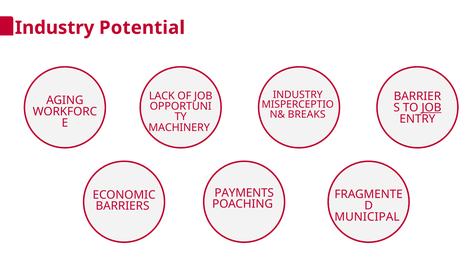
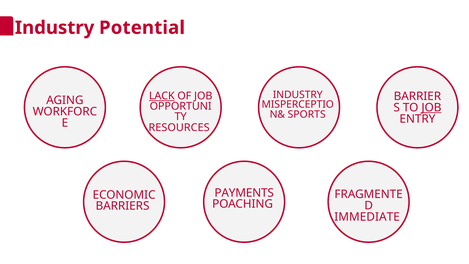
LACK underline: none -> present (162, 96)
BREAKS: BREAKS -> SPORTS (307, 114)
MACHINERY: MACHINERY -> RESOURCES (179, 128)
MUNICIPAL: MUNICIPAL -> IMMEDIATE (367, 217)
